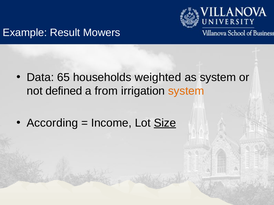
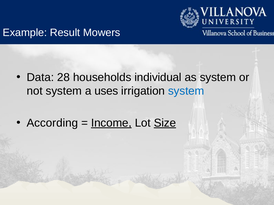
65: 65 -> 28 (63, 78)
weighted: weighted -> individual (158, 78)
not defined: defined -> system (64, 91)
from: from -> uses (106, 91)
system colour: orange -> blue (186, 91)
Income underline: none -> present (111, 123)
